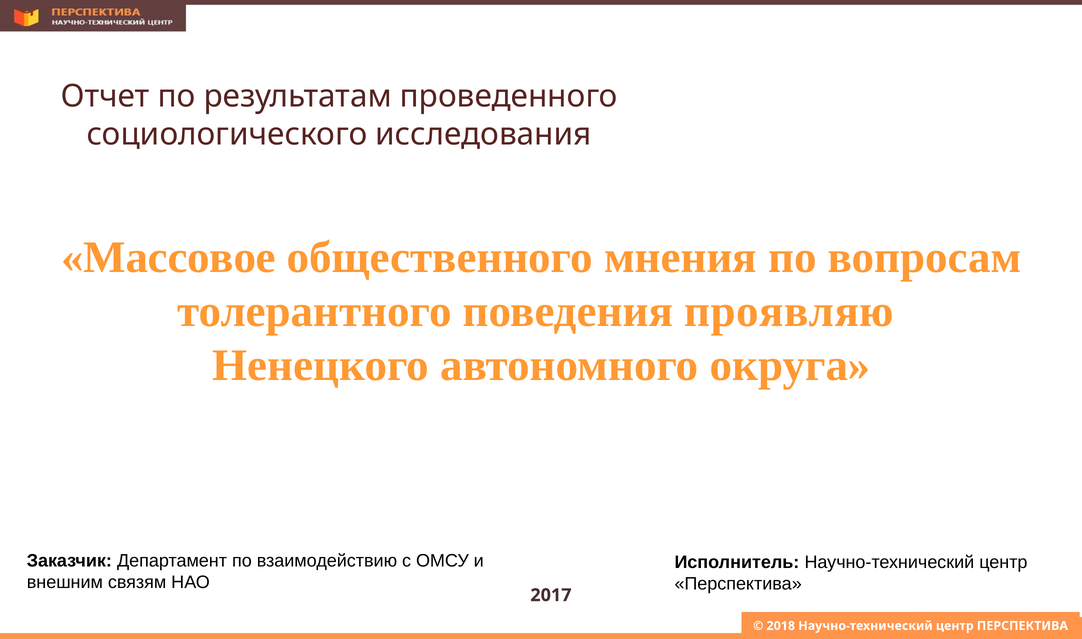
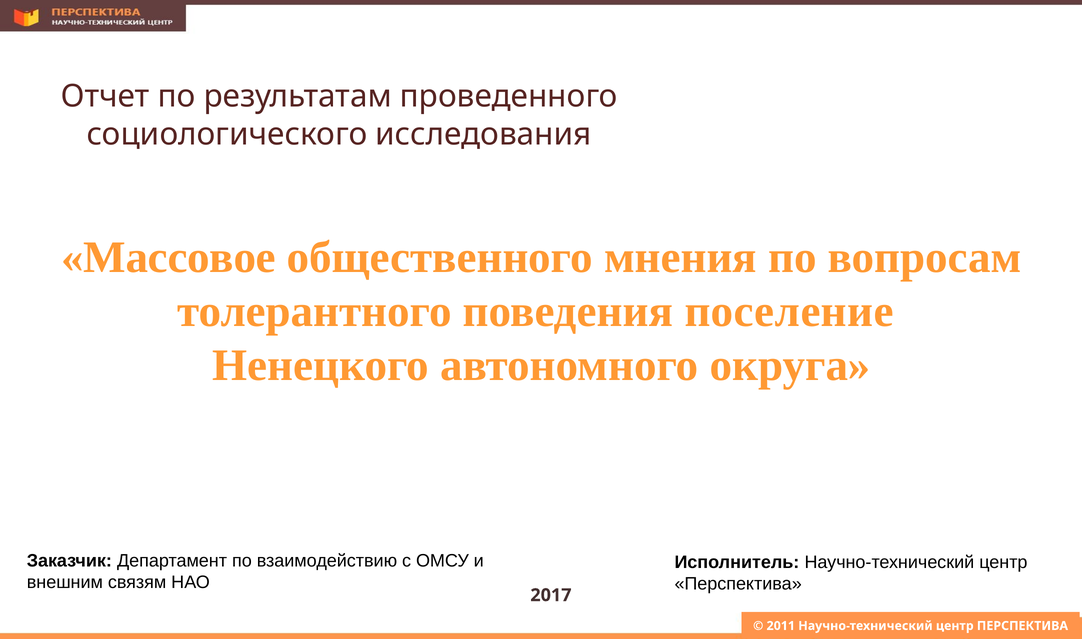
проявляю: проявляю -> поселение (789, 311)
2018: 2018 -> 2011 (781, 626)
